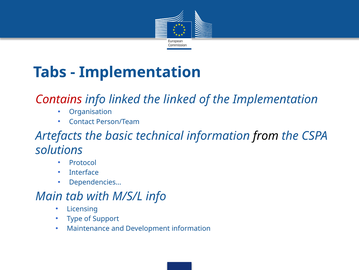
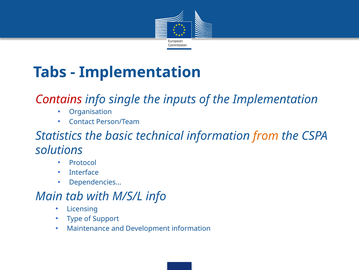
info linked: linked -> single (124, 99)
the linked: linked -> inputs (180, 99)
Artefacts: Artefacts -> Statistics (59, 136)
from colour: black -> orange (266, 136)
